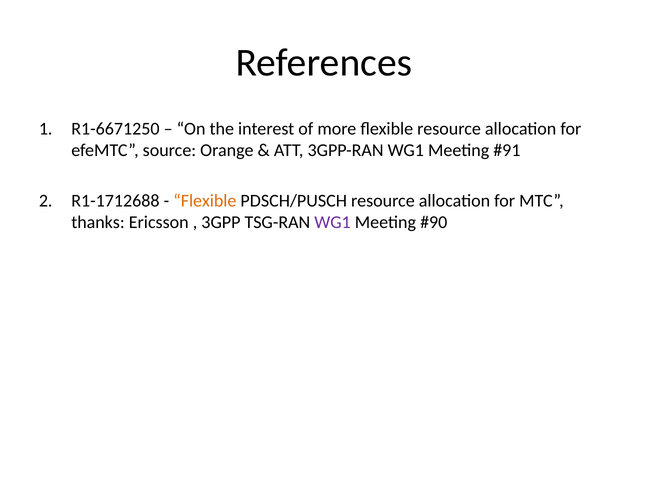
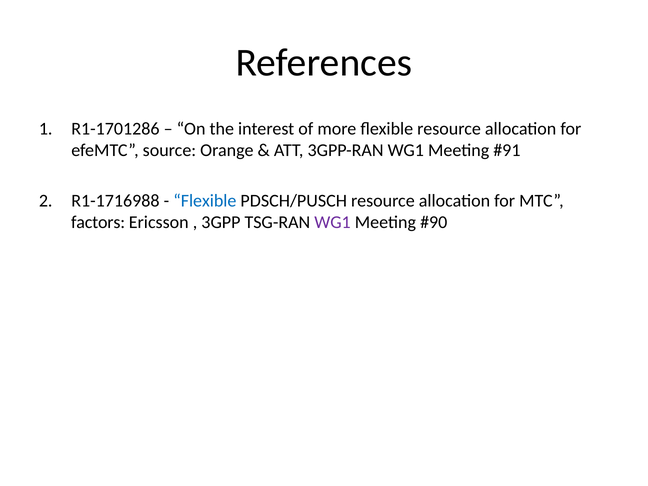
R1-6671250: R1-6671250 -> R1-1701286 (115, 129)
R1-1712688: R1-1712688 -> R1-1716988 (115, 201)
Flexible colour: orange -> blue (205, 201)
thanks: thanks -> factors (98, 222)
